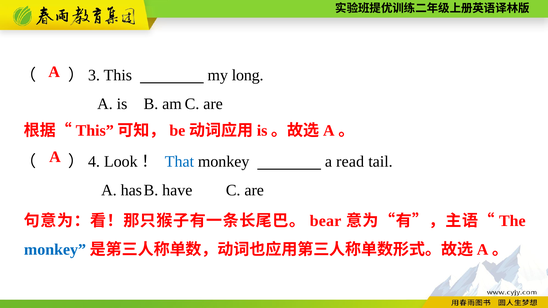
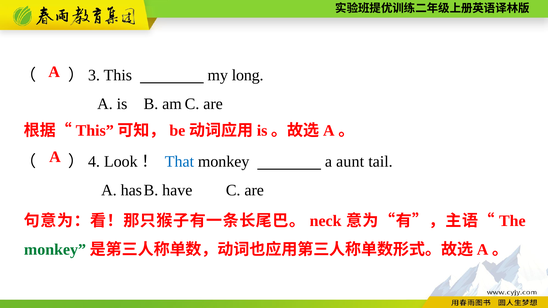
read: read -> aunt (350, 162)
bear: bear -> neck (326, 221)
monkey colour: blue -> green (55, 250)
